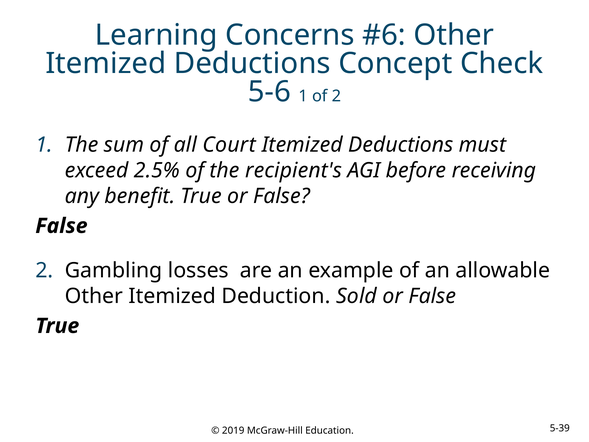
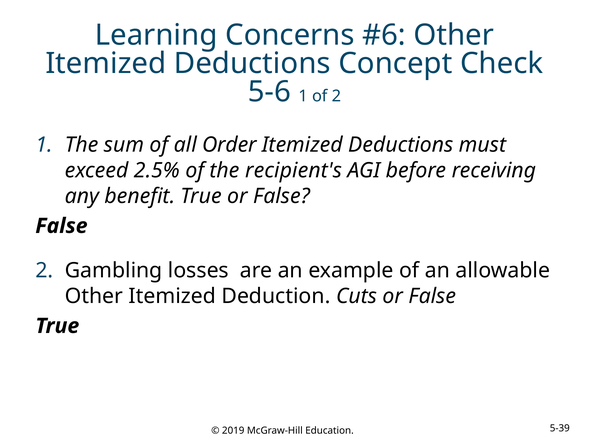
Court: Court -> Order (229, 145)
Sold: Sold -> Cuts (357, 296)
